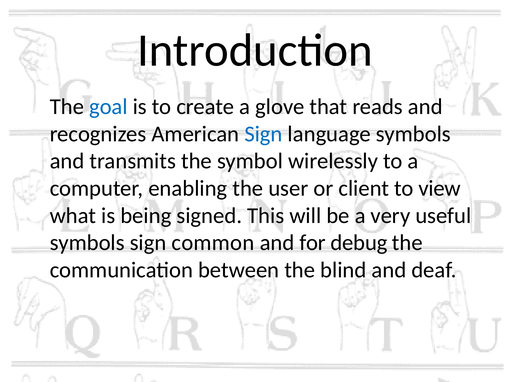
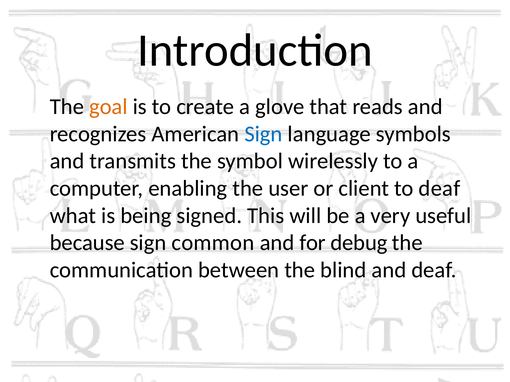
goal colour: blue -> orange (108, 107)
to view: view -> deaf (439, 189)
symbols: symbols -> because (87, 243)
